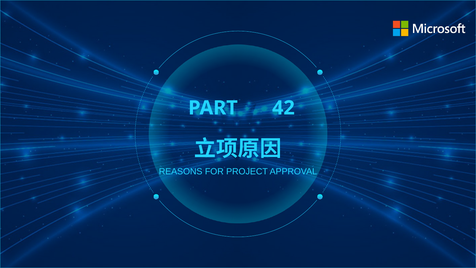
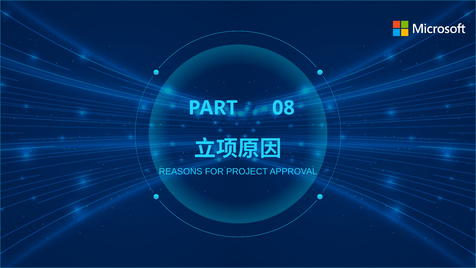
42: 42 -> 08 (283, 108)
